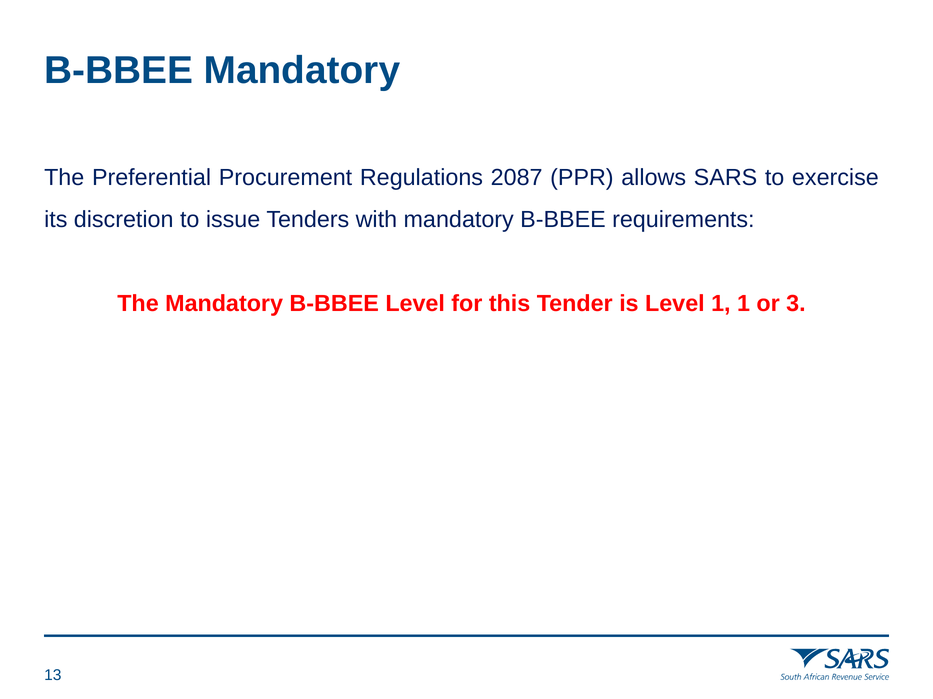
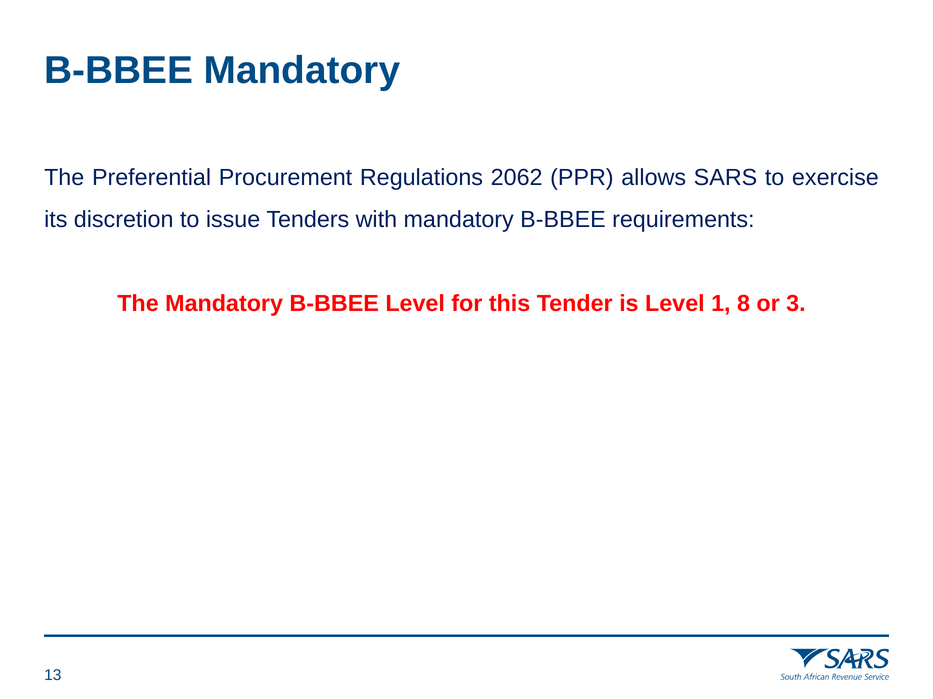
2087: 2087 -> 2062 (517, 178)
1 1: 1 -> 8 (743, 304)
